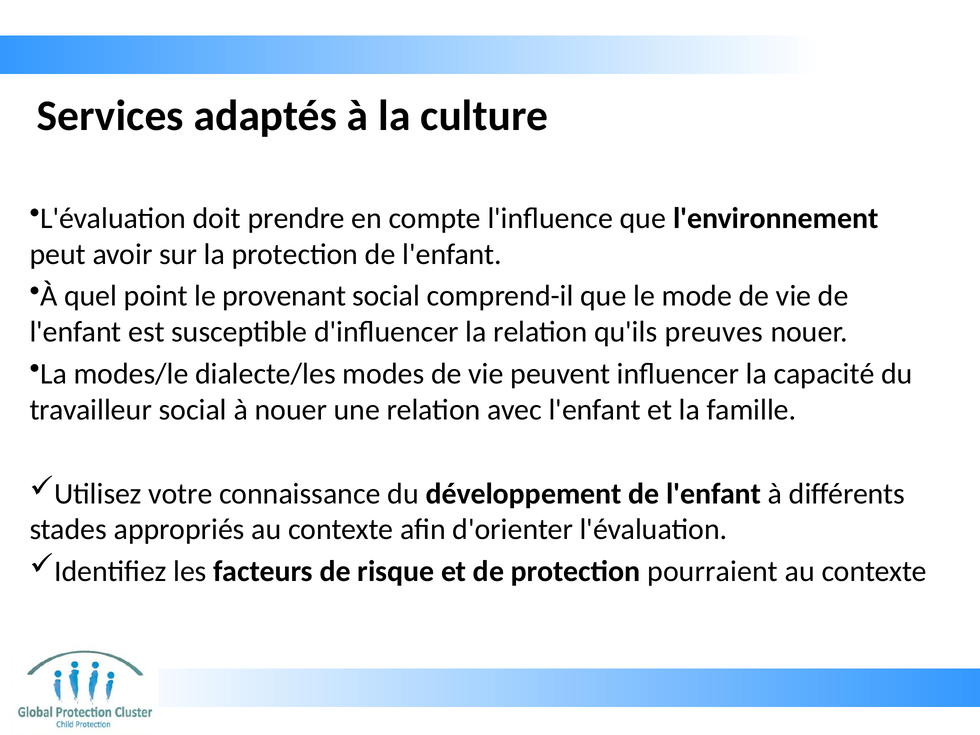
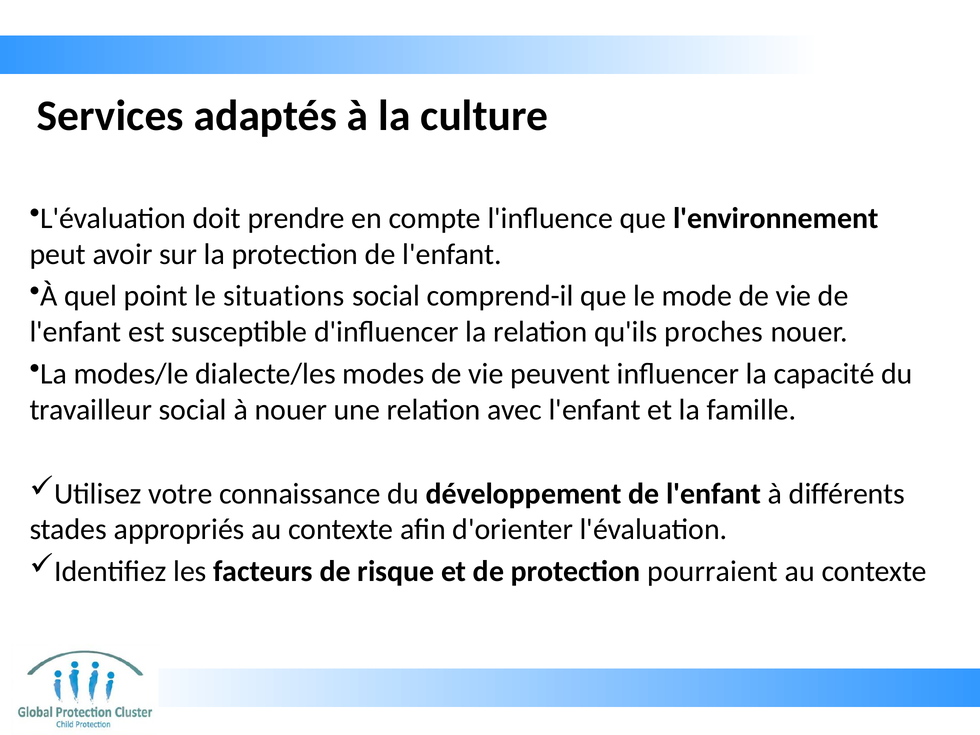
provenant: provenant -> situations (284, 296)
preuves: preuves -> proches (714, 332)
